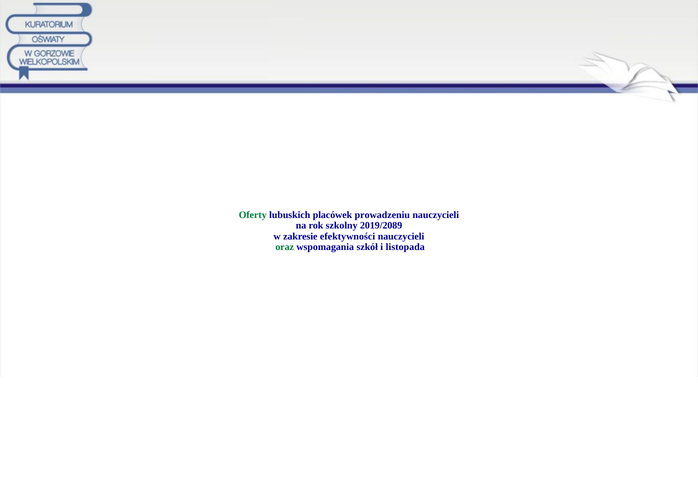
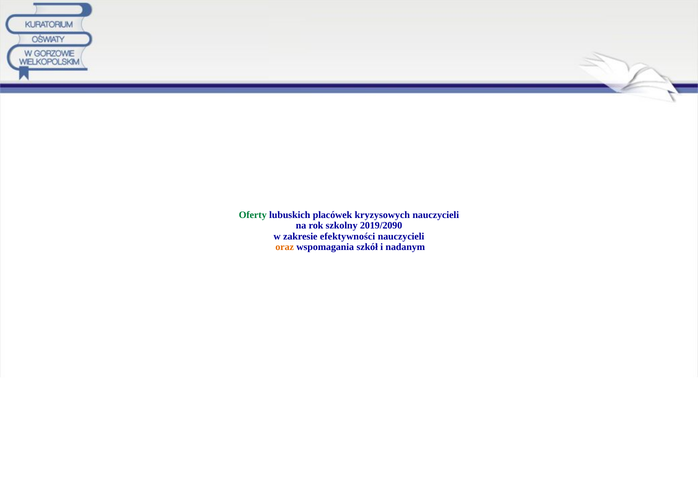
prowadzeniu: prowadzeniu -> kryzysowych (382, 215)
2019/2089: 2019/2089 -> 2019/2090 (381, 226)
oraz colour: green -> orange (285, 247)
listopada: listopada -> nadanym (405, 247)
